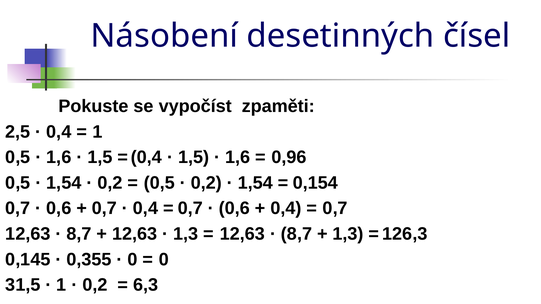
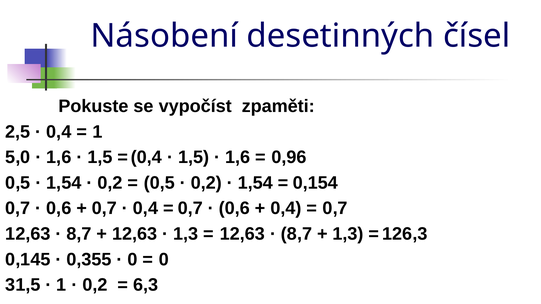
0,5: 0,5 -> 5,0 (18, 157)
